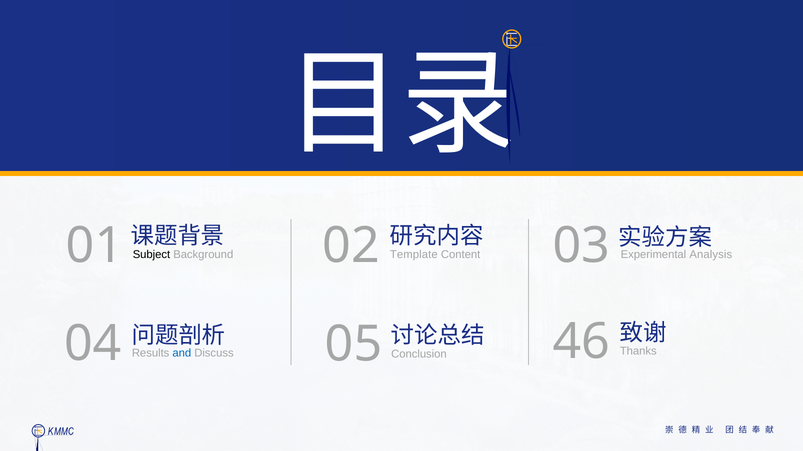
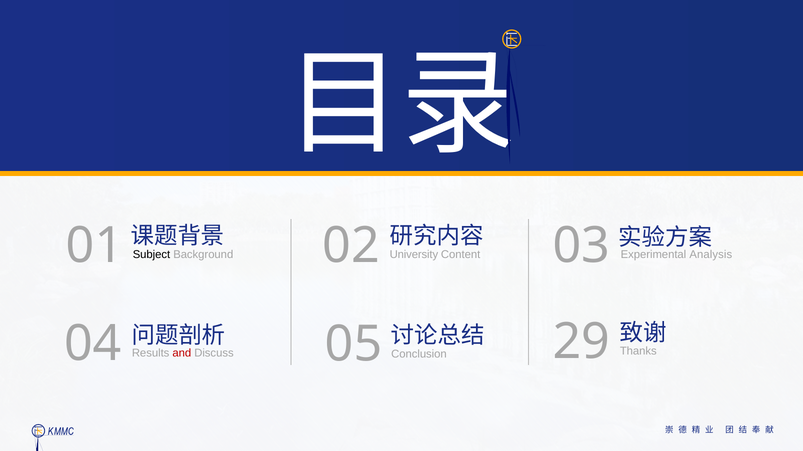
Template: Template -> University (414, 255)
and colour: blue -> red (182, 353)
46: 46 -> 29 (581, 342)
